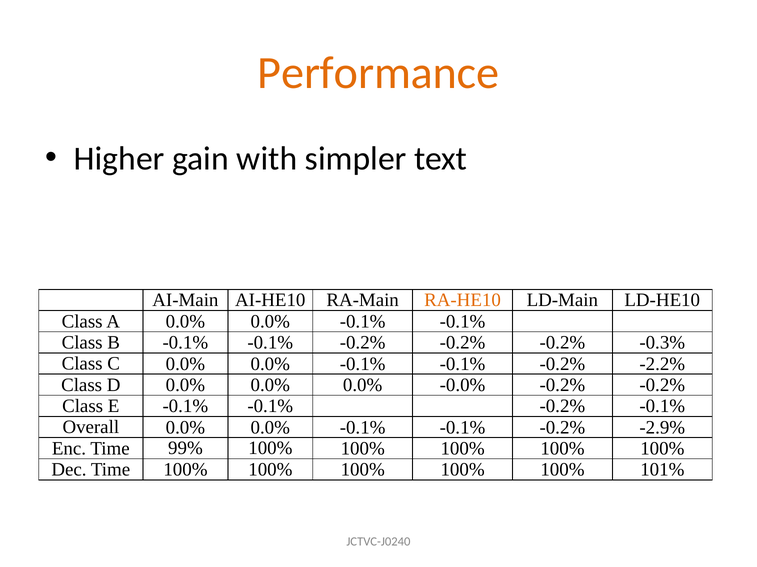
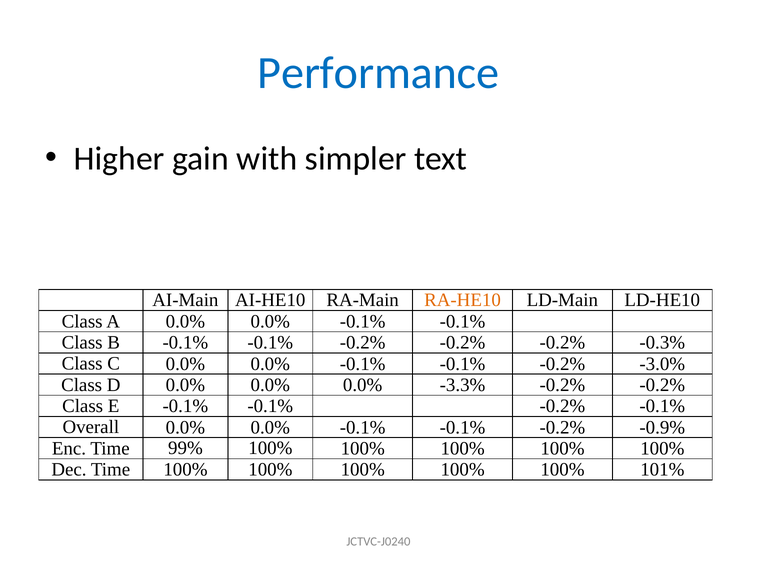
Performance colour: orange -> blue (378, 73)
-2.2%: -2.2% -> -3.0% (662, 364)
-0.0%: -0.0% -> -3.3% (463, 385)
-2.9%: -2.9% -> -0.9% (662, 428)
